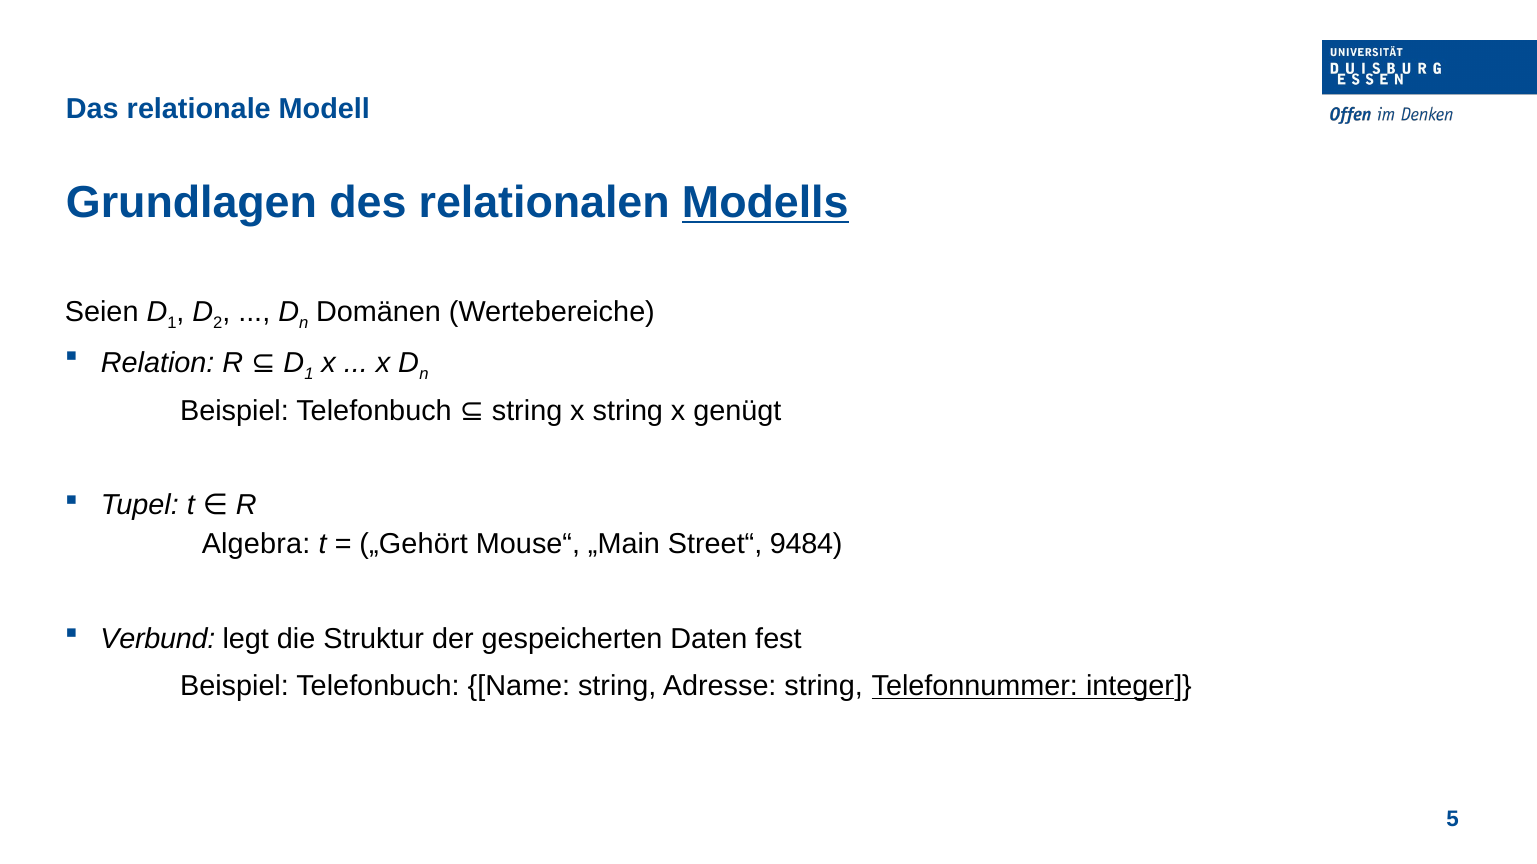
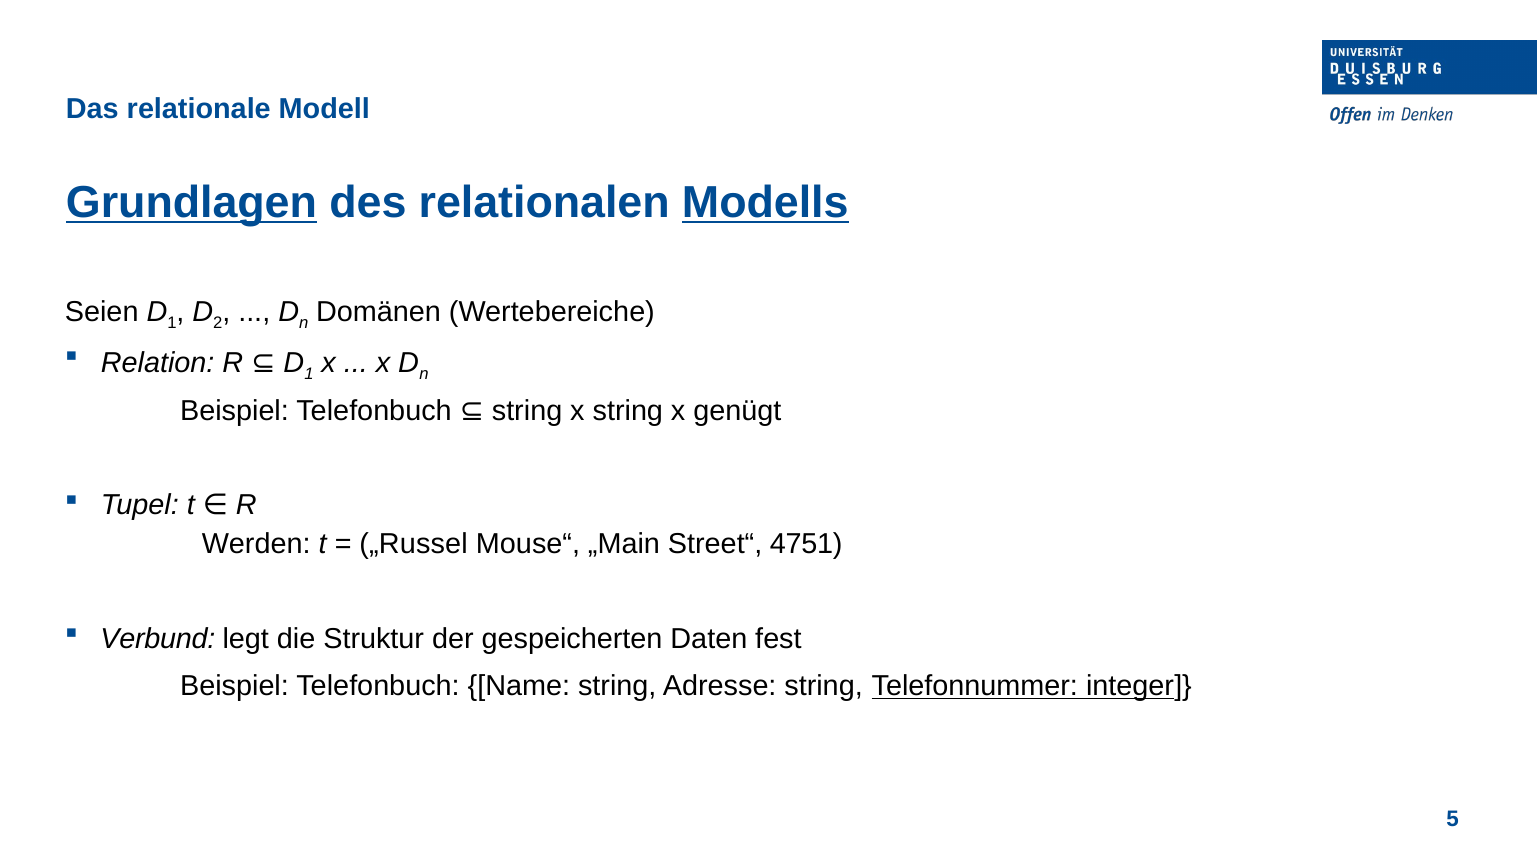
Grundlagen underline: none -> present (191, 203)
Algebra: Algebra -> Werden (256, 545)
„Gehört: „Gehört -> „Russel (414, 545)
9484: 9484 -> 4751 (806, 545)
